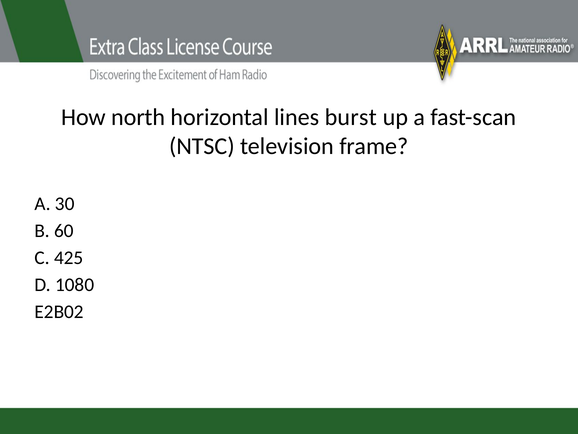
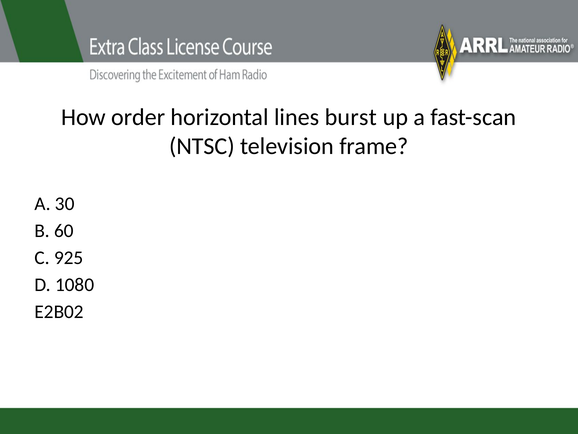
north: north -> order (138, 117)
425: 425 -> 925 (69, 258)
